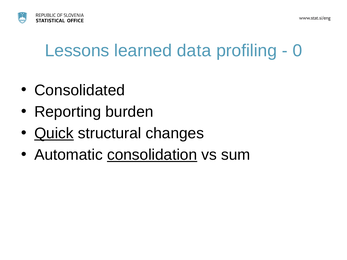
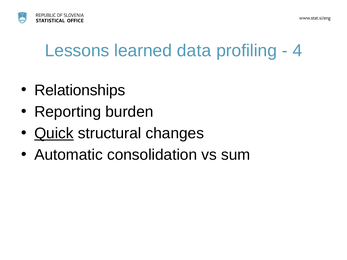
0: 0 -> 4 (297, 51)
Consolidated: Consolidated -> Relationships (80, 90)
consolidation underline: present -> none (152, 155)
